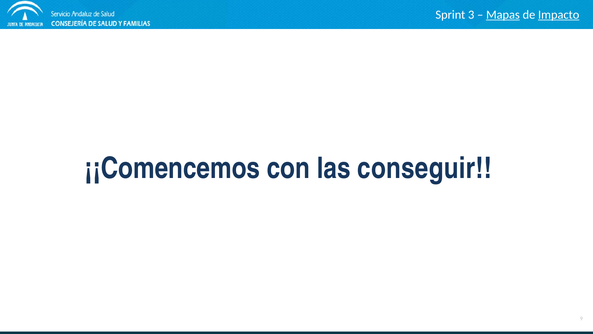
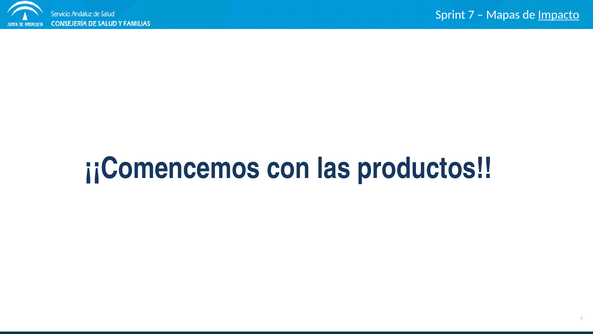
3: 3 -> 7 (471, 15)
Mapas underline: present -> none (503, 15)
conseguir: conseguir -> productos (425, 168)
